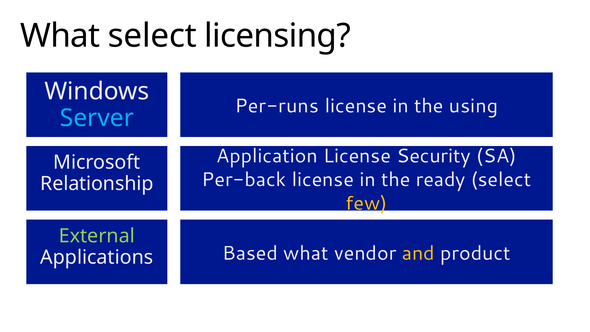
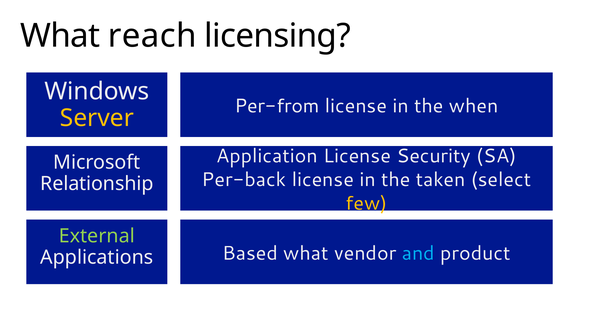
What select: select -> reach (152, 36)
Per-runs: Per-runs -> Per-from (277, 106)
using: using -> when (474, 106)
Server colour: light blue -> yellow (97, 118)
ready: ready -> taken (441, 180)
and colour: yellow -> light blue (418, 253)
